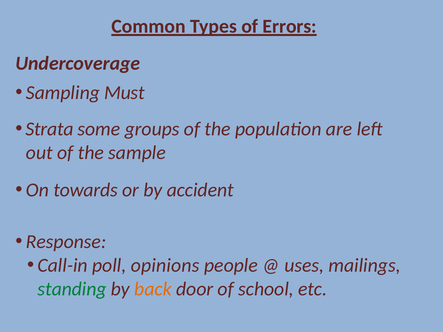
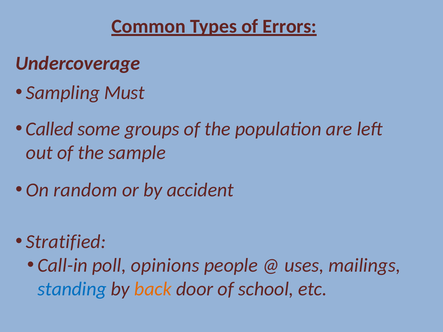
Strata: Strata -> Called (50, 129)
towards: towards -> random (85, 190)
Response: Response -> Stratified (66, 242)
standing colour: green -> blue (72, 289)
